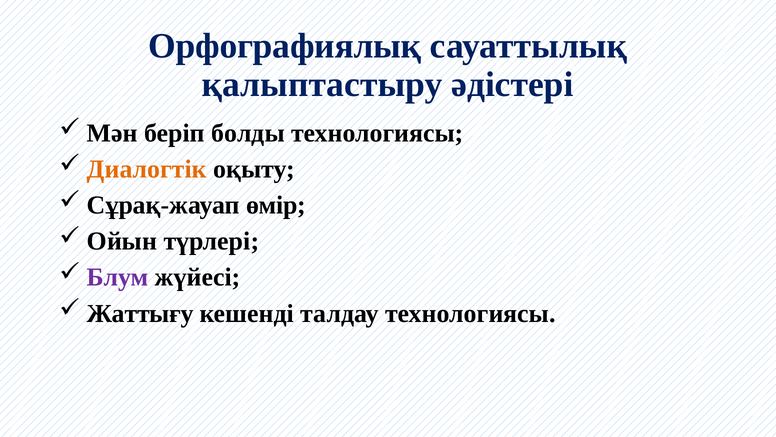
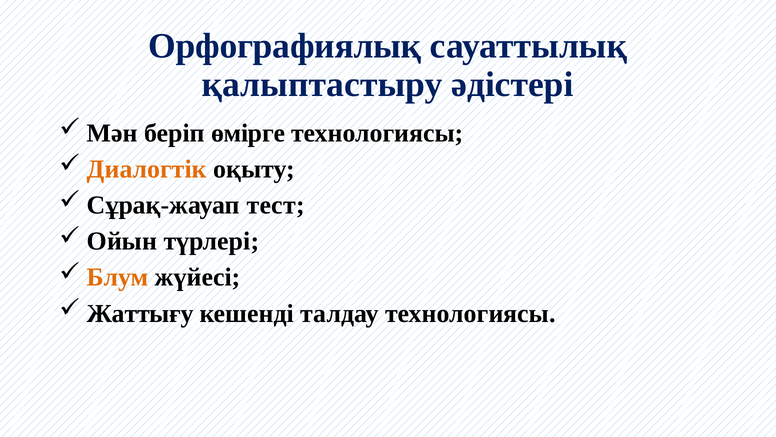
болды: болды -> өмірге (248, 133)
өмір: өмір -> тест (276, 205)
Блум colour: purple -> orange (118, 277)
